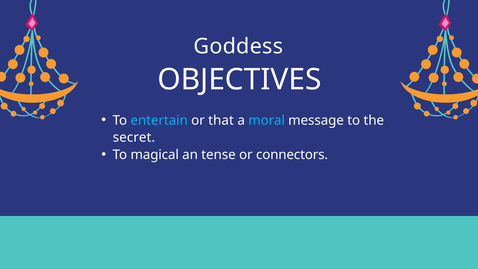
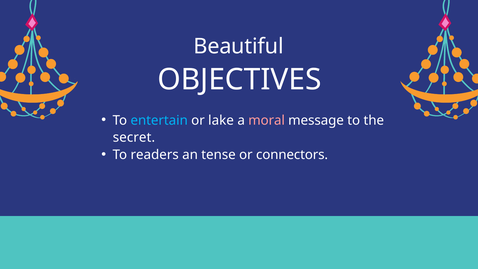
Goddess: Goddess -> Beautiful (239, 46)
that: that -> lake (221, 120)
moral colour: light blue -> pink (267, 120)
magical: magical -> readers (155, 155)
